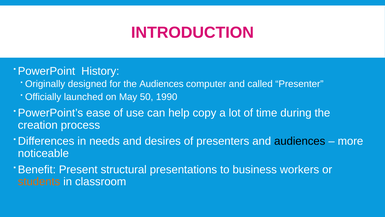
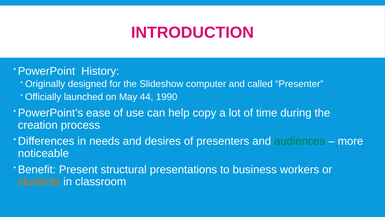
the Audiences: Audiences -> Slideshow (161, 84)
50: 50 -> 44 (147, 97)
audiences colour: black -> green (300, 141)
